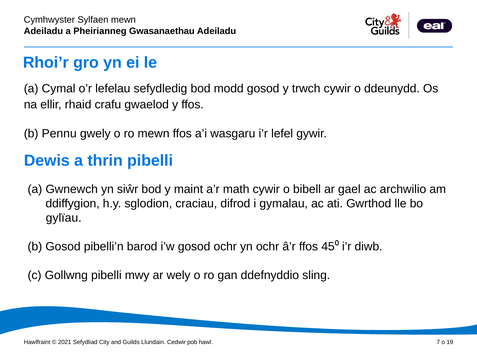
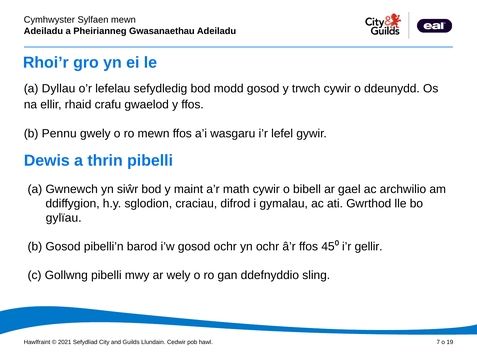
Cymal: Cymal -> Dyllau (59, 88)
diwb: diwb -> gellir (369, 246)
